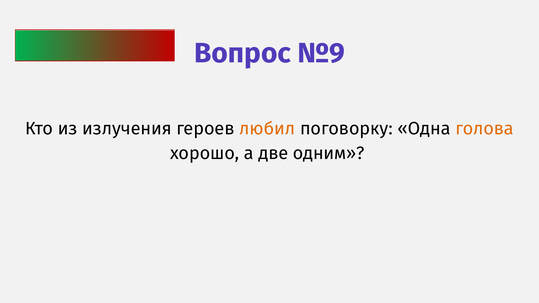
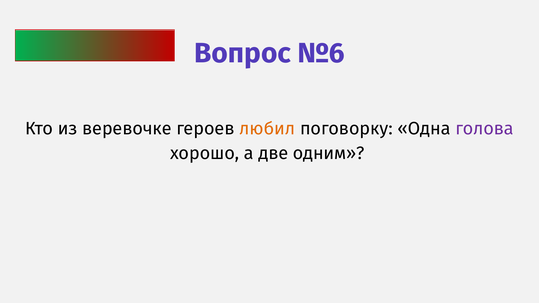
№9: №9 -> №6 (321, 53)
излучения: излучения -> веревочке (127, 129)
голова colour: orange -> purple (485, 129)
